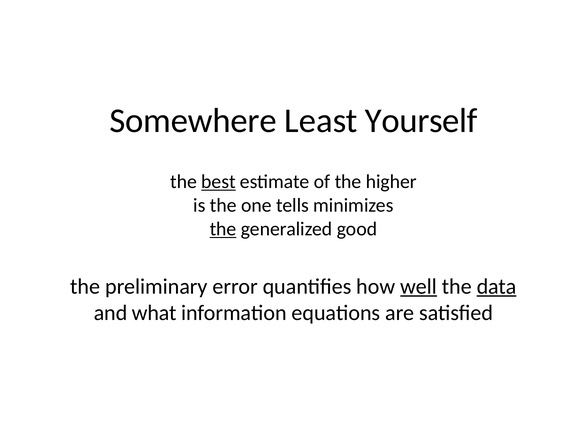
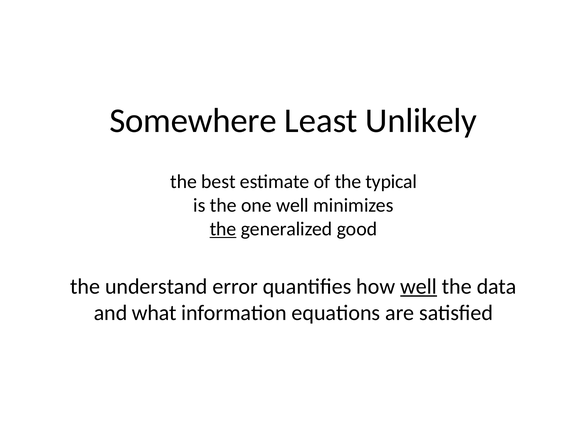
Yourself: Yourself -> Unlikely (421, 121)
best underline: present -> none (218, 182)
higher: higher -> typical (391, 182)
one tells: tells -> well (292, 205)
preliminary: preliminary -> understand (156, 287)
data underline: present -> none (497, 287)
